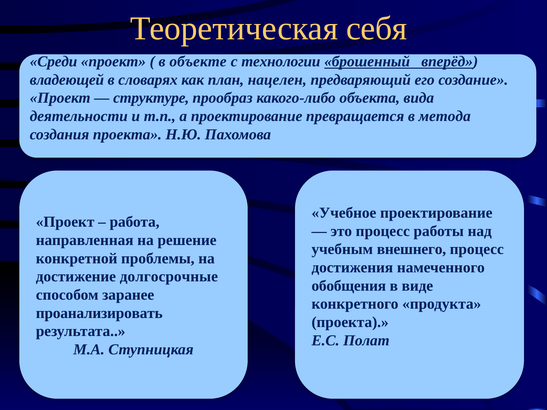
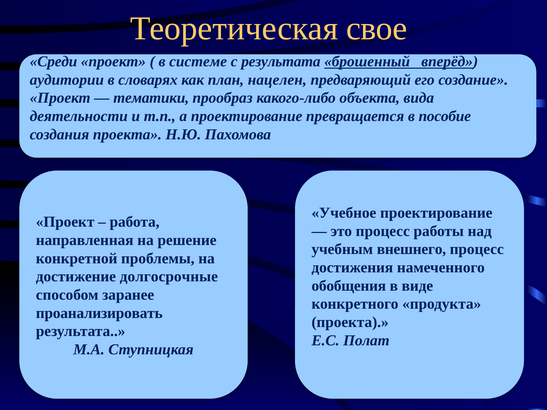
себя: себя -> свое (377, 28)
объекте: объекте -> системе (198, 62)
с технологии: технологии -> результата (281, 62)
владеющей: владеющей -> аудитории (67, 80)
структуре: структуре -> тематики (151, 98)
метода: метода -> пособие (445, 116)
